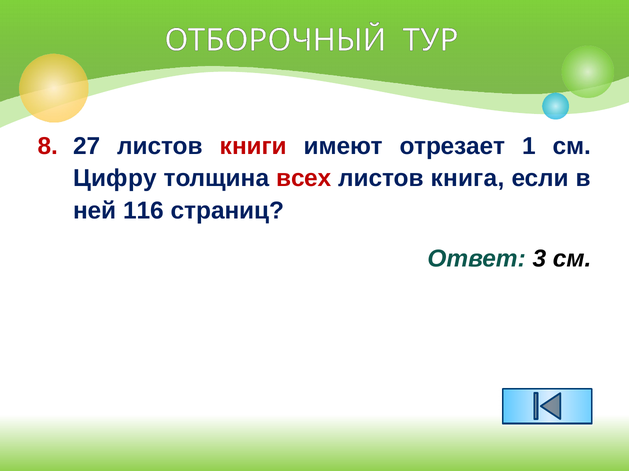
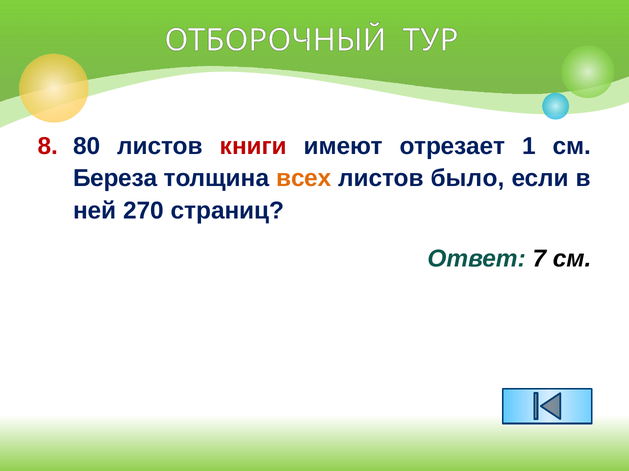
27: 27 -> 80 (87, 146)
Цифру: Цифру -> Береза (115, 179)
всех colour: red -> orange (304, 179)
книга: книга -> было (468, 179)
116: 116 -> 270 (144, 211)
3: 3 -> 7 (539, 259)
